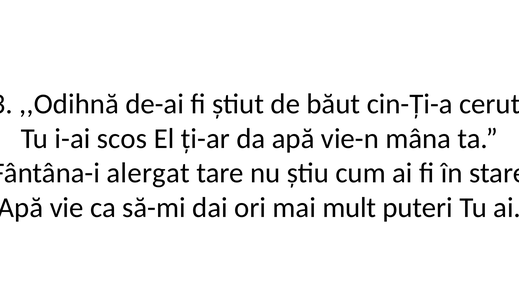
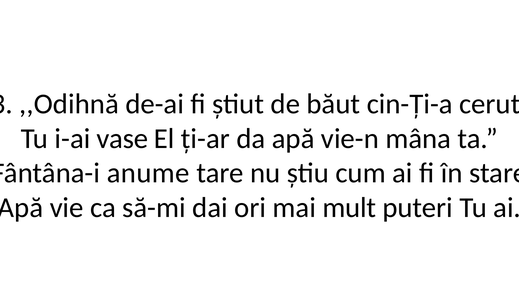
scos: scos -> vase (122, 138)
alergat: alergat -> anume (148, 173)
